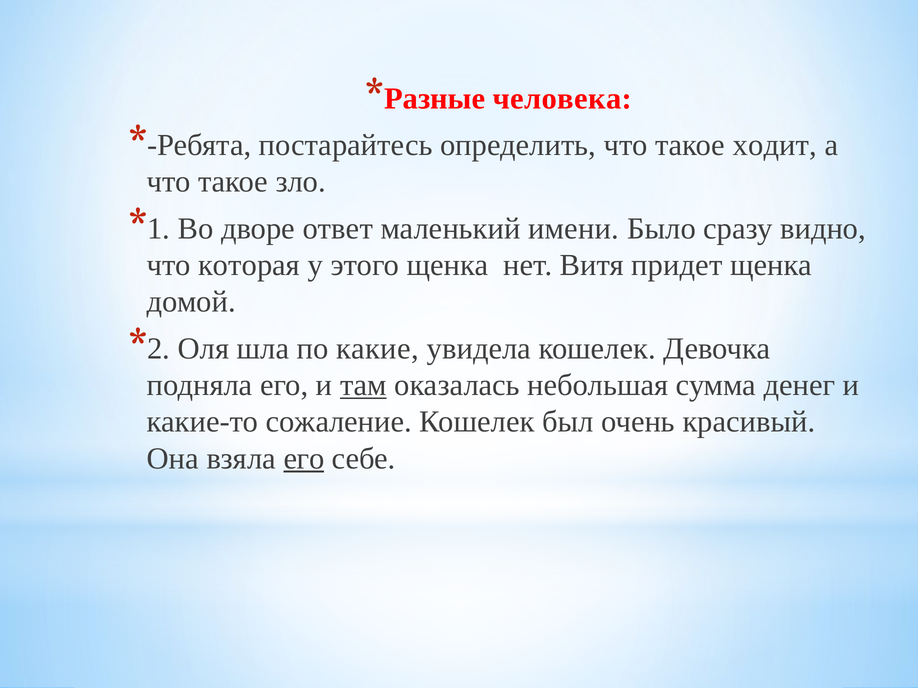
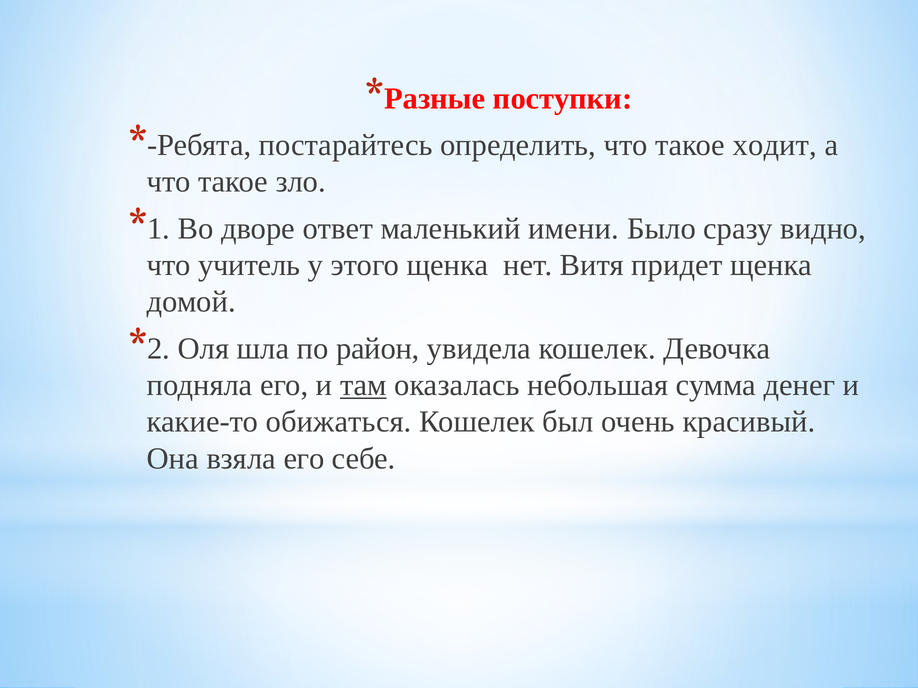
человека: человека -> поступки (563, 99)
которая: которая -> учитель (249, 265)
какие: какие -> район (378, 349)
сожаление: сожаление -> обижаться (339, 422)
его underline: present -> none (304, 459)
